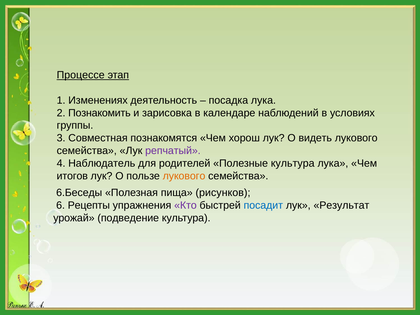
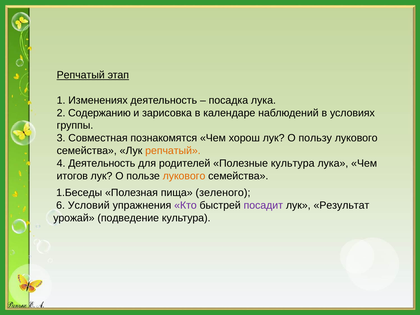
Процессе: Процессе -> Репчатый (81, 75)
Познакомить: Познакомить -> Содержанию (99, 113)
видеть: видеть -> пользу (315, 138)
репчатый colour: purple -> orange (173, 151)
4 Наблюдатель: Наблюдатель -> Деятельность (102, 163)
6.Беседы: 6.Беседы -> 1.Беседы (79, 193)
рисунков: рисунков -> зеленого (223, 193)
Рецепты: Рецепты -> Условий (89, 205)
посадит colour: blue -> purple (263, 205)
